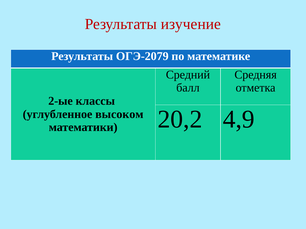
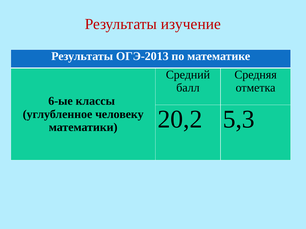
ОГЭ-2079: ОГЭ-2079 -> ОГЭ-2013 (142, 56)
2-ые: 2-ые -> 6-ые (61, 101)
4,9: 4,9 -> 5,3 (239, 119)
высоком: высоком -> человеку (119, 114)
